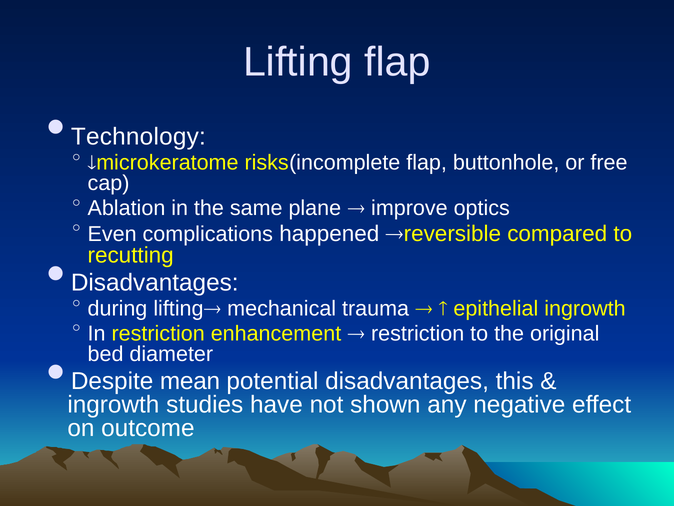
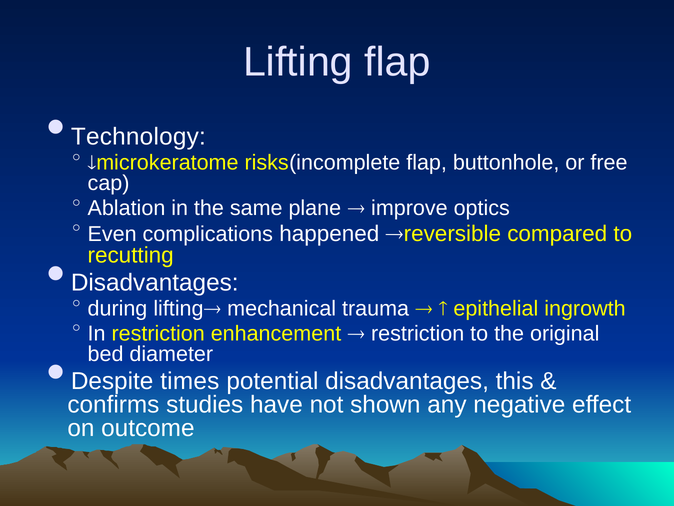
mean: mean -> times (190, 381)
ingrowth: ingrowth -> confirms (113, 404)
